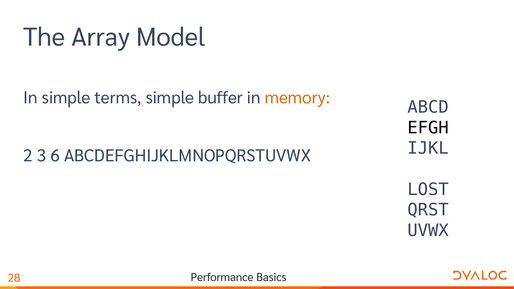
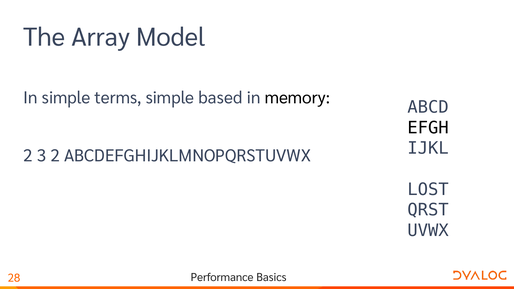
buffer: buffer -> based (220, 98)
memory colour: orange -> black (297, 98)
3 6: 6 -> 2 (55, 156)
